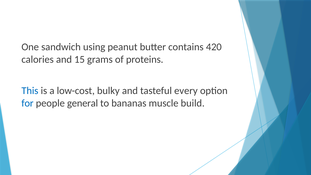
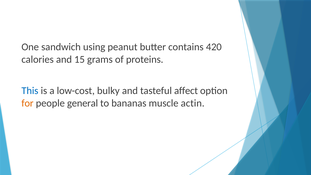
every: every -> affect (186, 91)
for colour: blue -> orange (28, 103)
build: build -> actin (193, 103)
